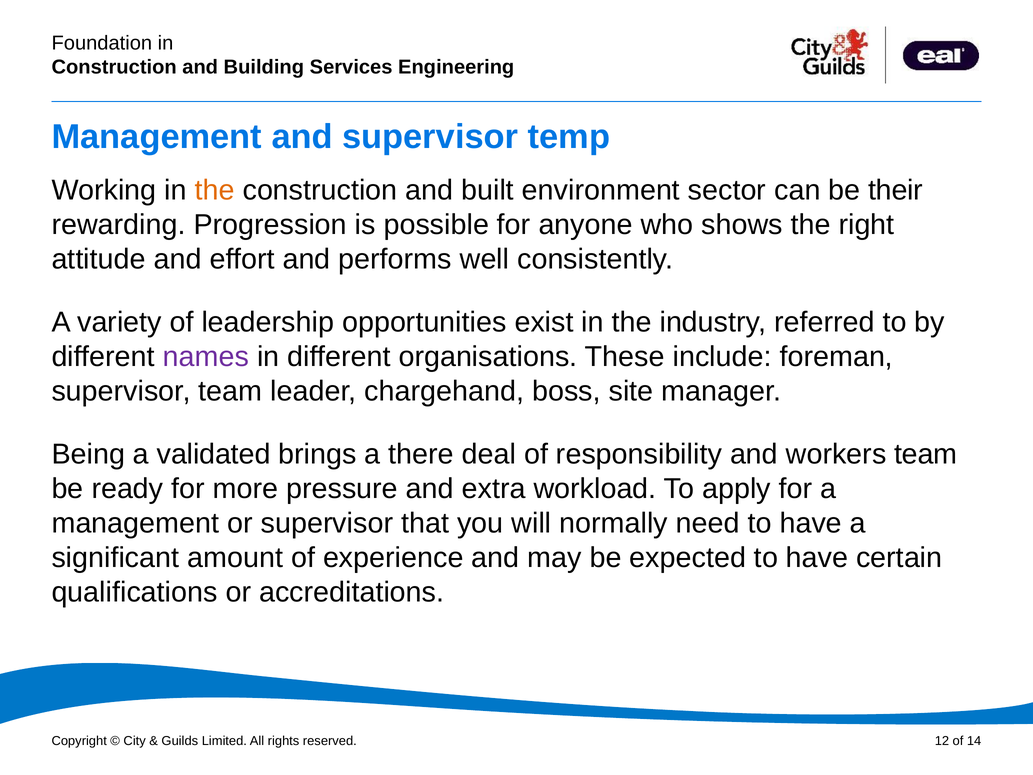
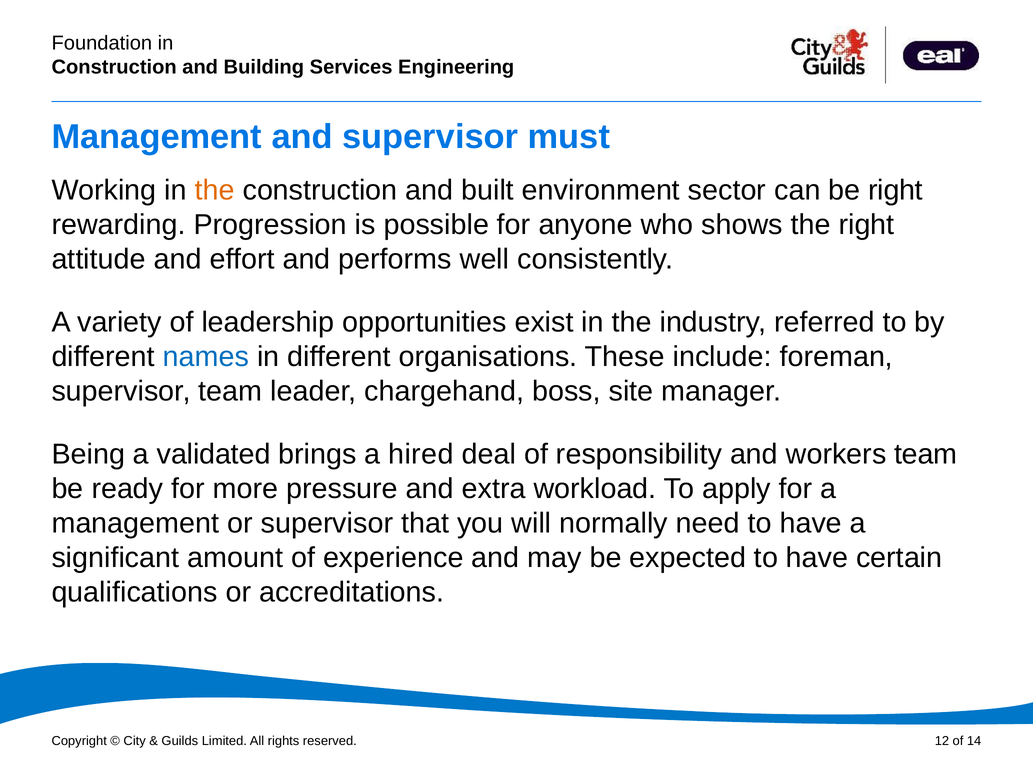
temp: temp -> must (569, 137)
be their: their -> right (896, 190)
names colour: purple -> blue (206, 357)
there: there -> hired (421, 454)
